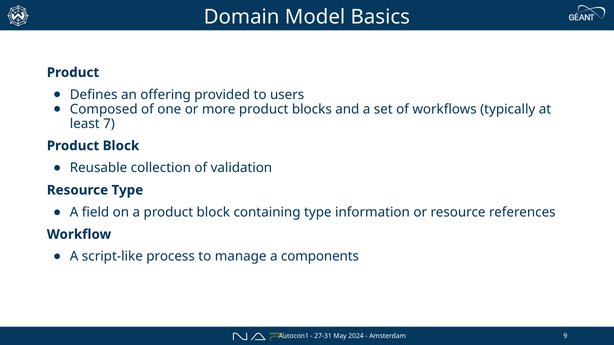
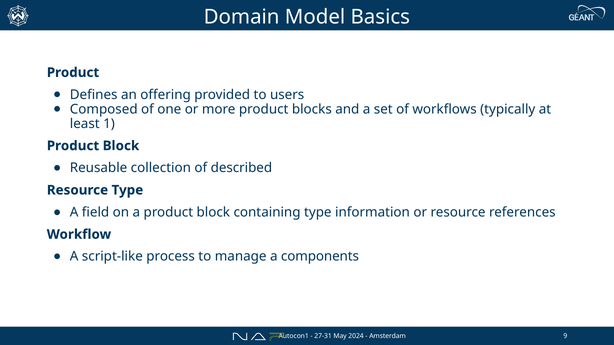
7: 7 -> 1 (109, 124)
validation: validation -> described (241, 168)
